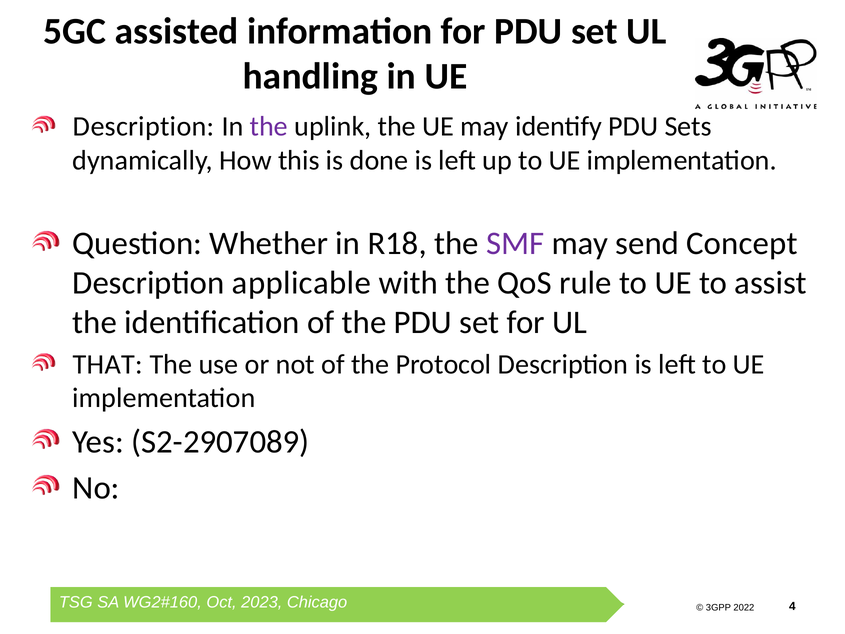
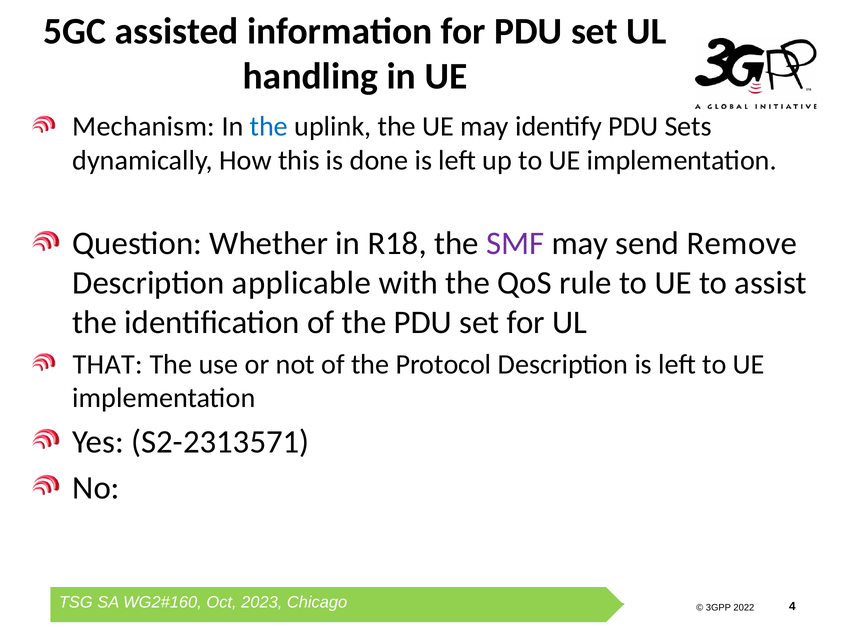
Description: Description -> Mechanism (144, 127)
the colour: purple -> blue (269, 127)
Concept: Concept -> Remove (742, 243)
S2-2907089: S2-2907089 -> S2-2313571 (220, 441)
